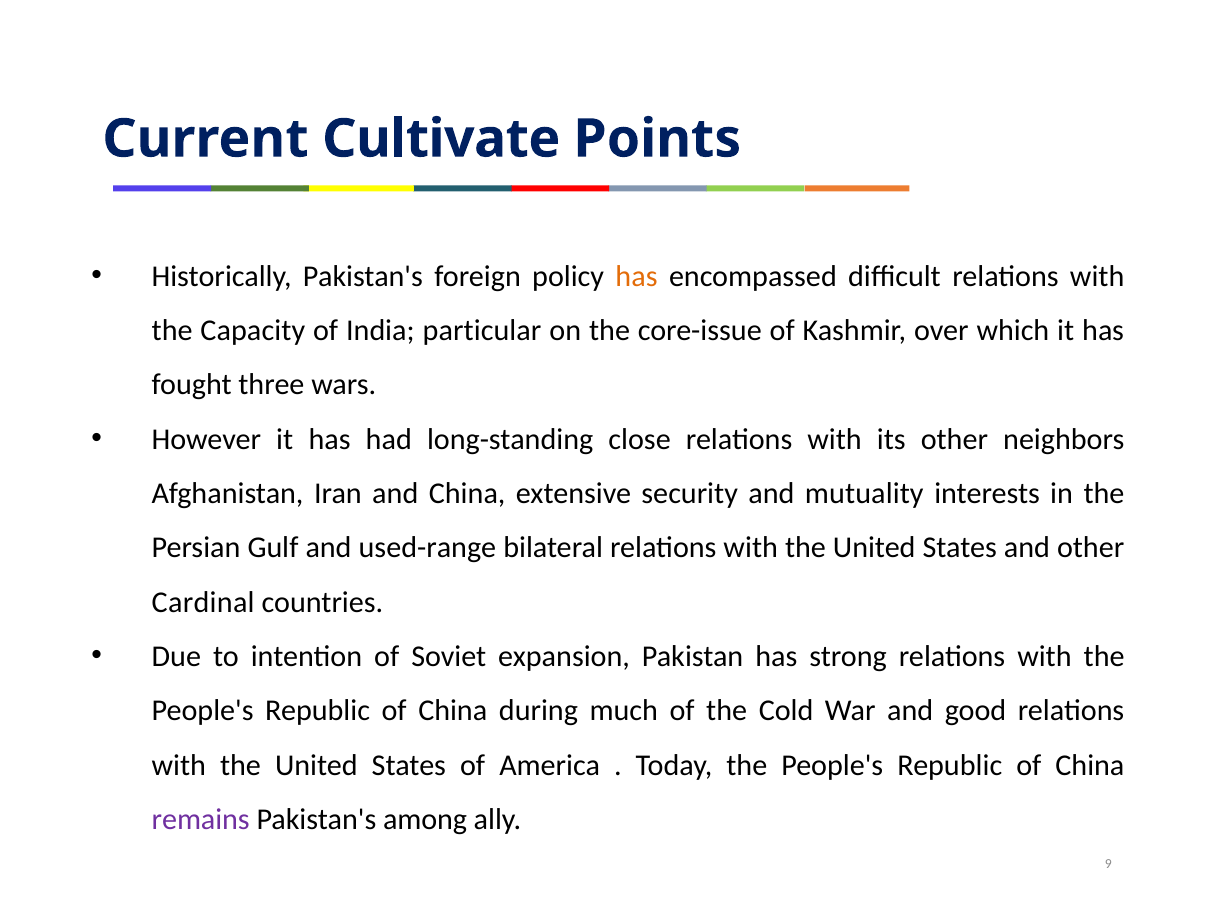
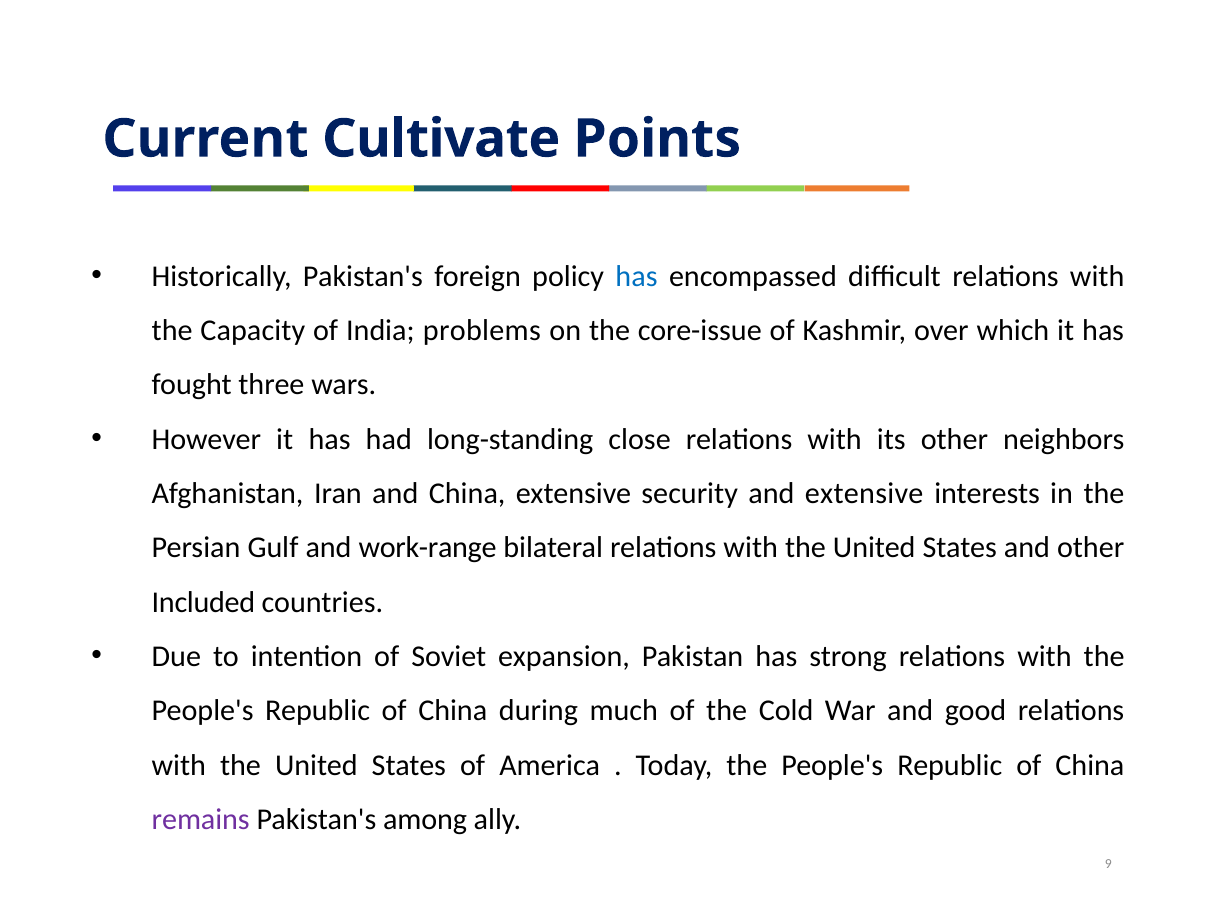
has colour: orange -> blue (637, 276)
particular: particular -> problems (482, 330)
and mutuality: mutuality -> extensive (864, 493)
used-range: used-range -> work-range (428, 548)
Cardinal: Cardinal -> Included (203, 602)
